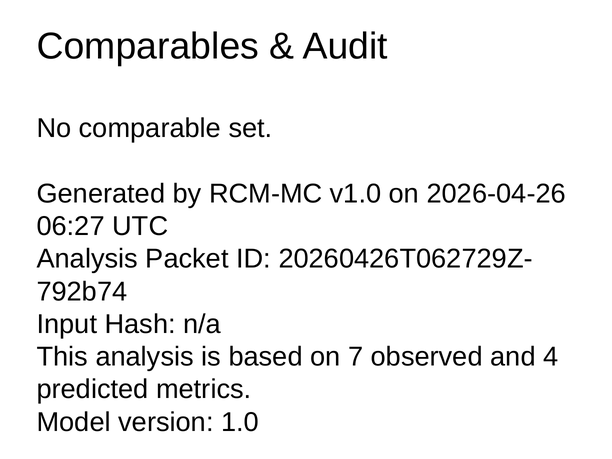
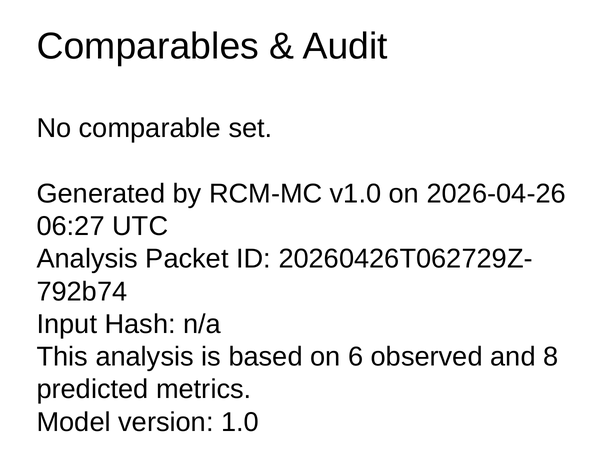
7: 7 -> 6 (356, 357)
4: 4 -> 8 (551, 357)
